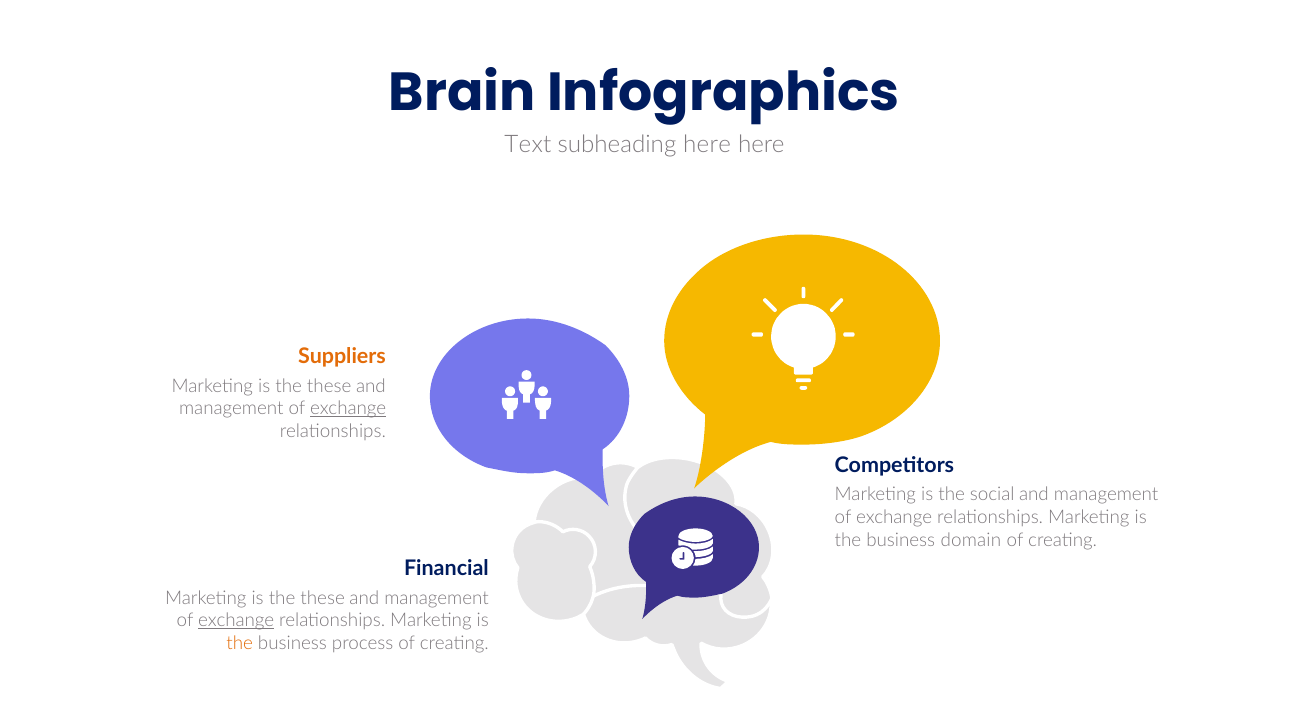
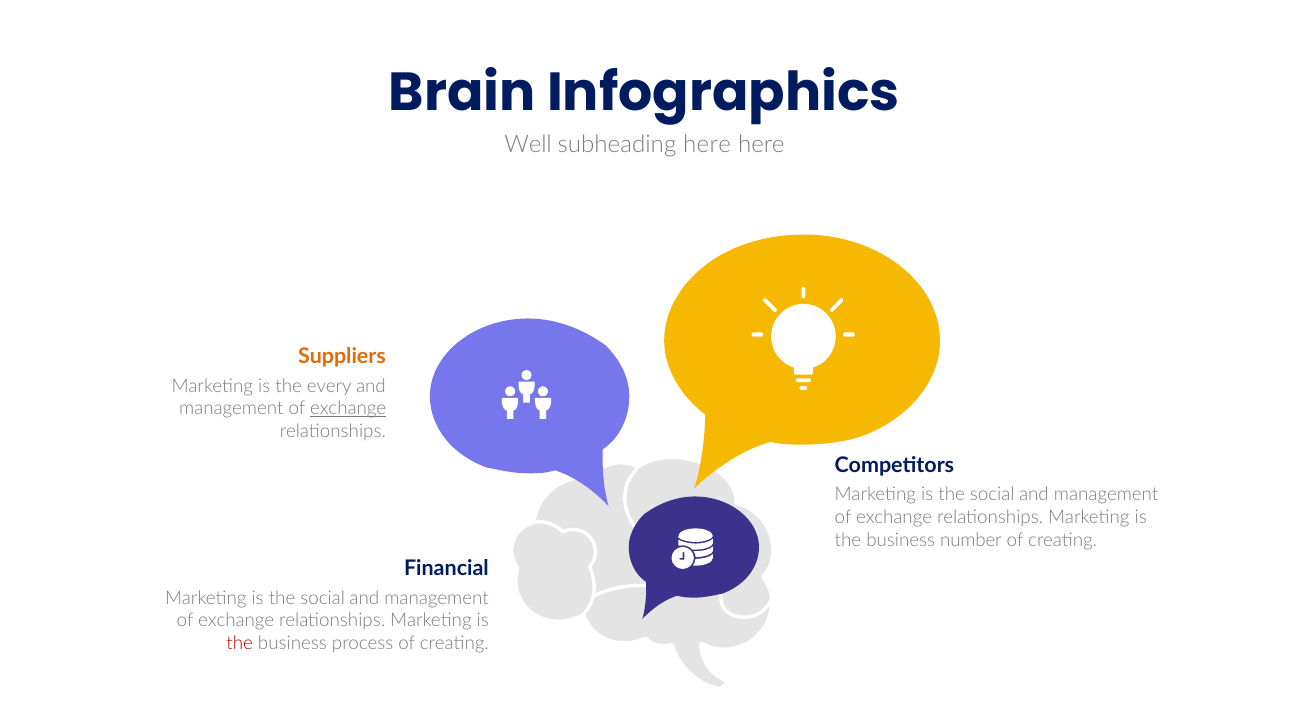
Text: Text -> Well (528, 145)
these: these -> every (329, 386)
domain: domain -> number (971, 540)
these: these -> social (323, 598)
exchange underline: present -> none (236, 621)
the colour: orange -> red (240, 643)
